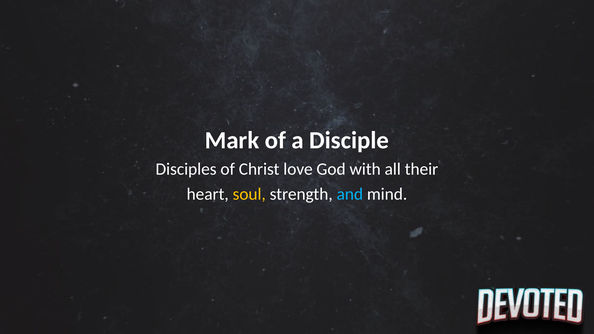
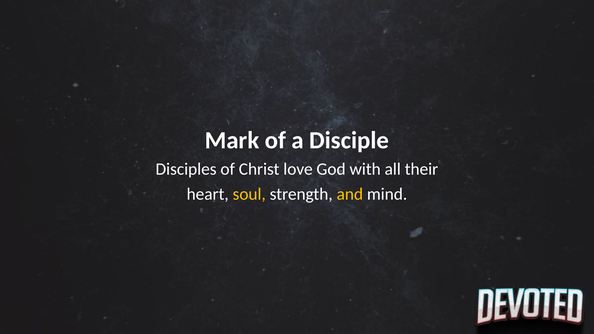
and colour: light blue -> yellow (350, 194)
